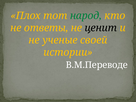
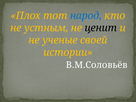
народ colour: green -> blue (86, 16)
ответы: ответы -> устным (46, 28)
В.М.Переводе: В.М.Переводе -> В.М.Соловьёв (97, 65)
